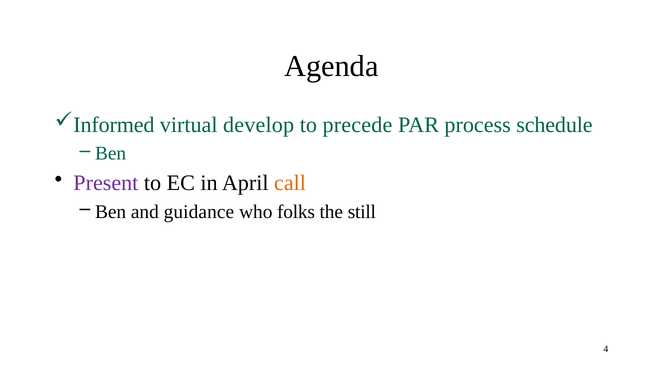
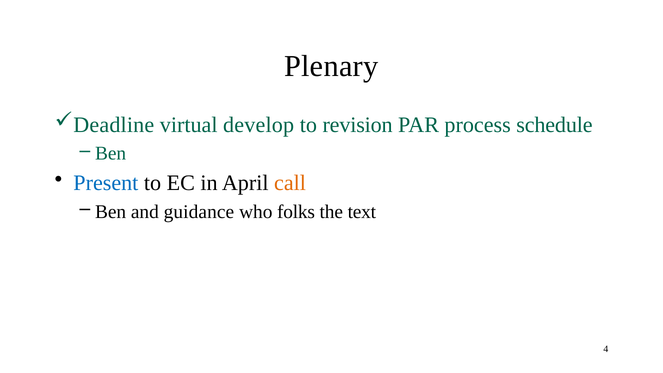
Agenda: Agenda -> Plenary (331, 66)
Informed: Informed -> Deadline (114, 125)
precede: precede -> revision (358, 125)
Present colour: purple -> blue (106, 183)
still: still -> text (362, 212)
